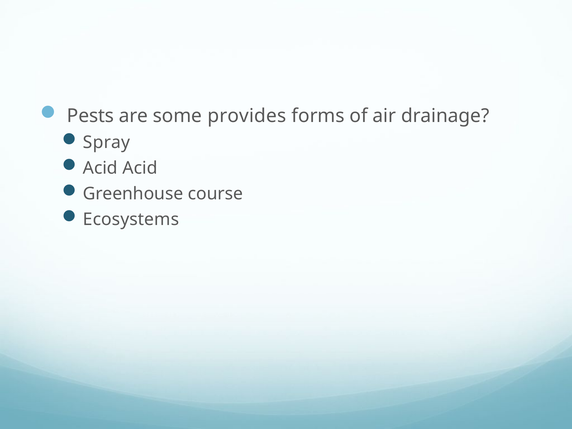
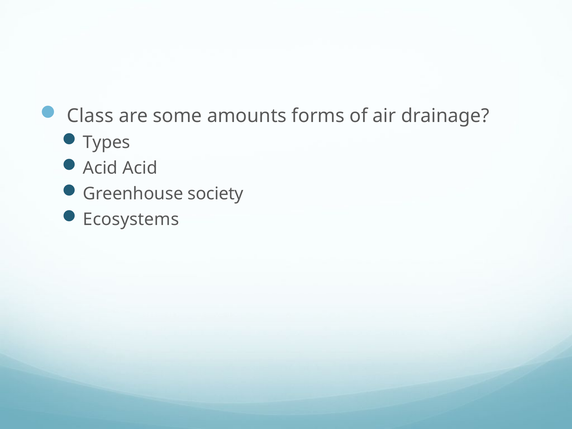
Pests: Pests -> Class (90, 116)
provides: provides -> amounts (247, 116)
Spray: Spray -> Types (107, 142)
course: course -> society (216, 194)
